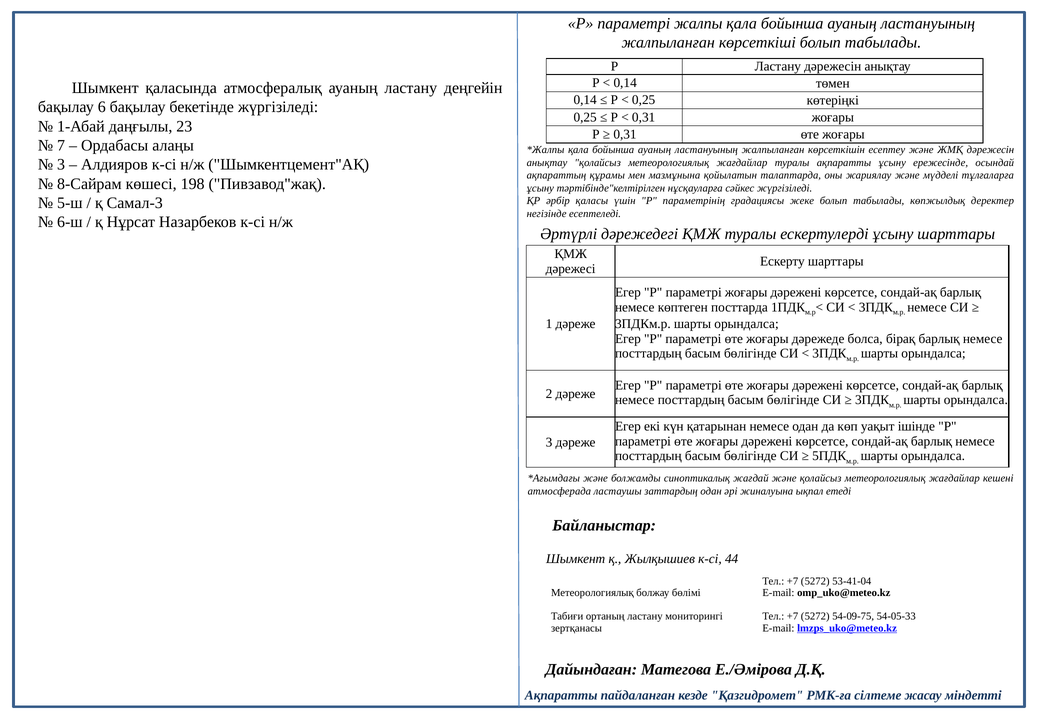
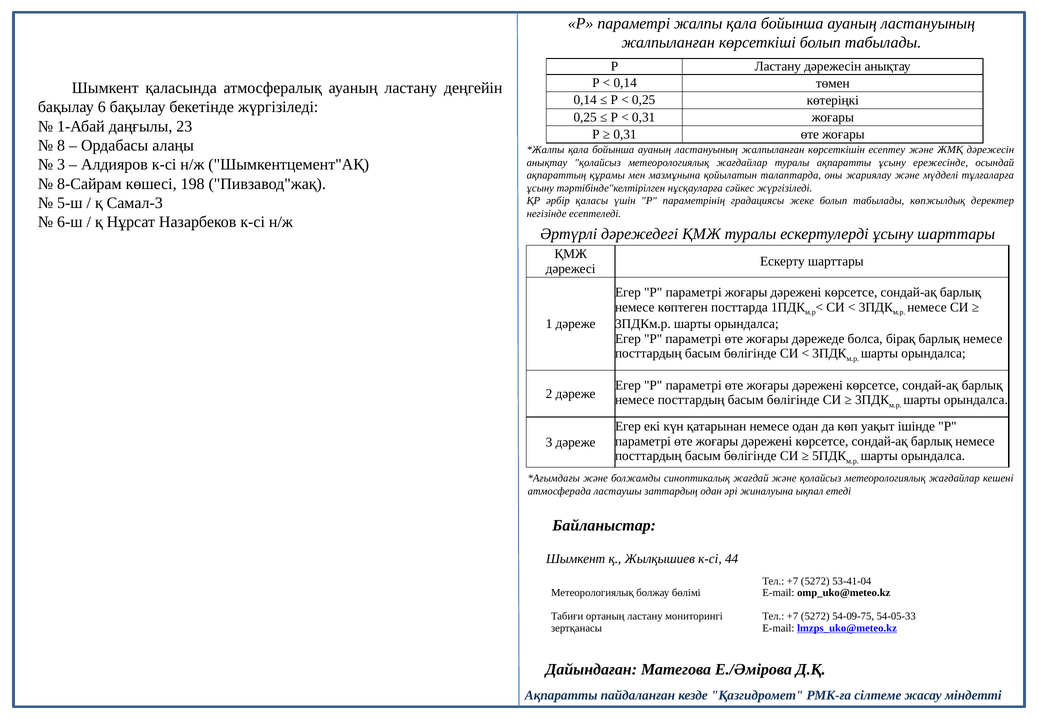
7: 7 -> 8 (61, 145)
